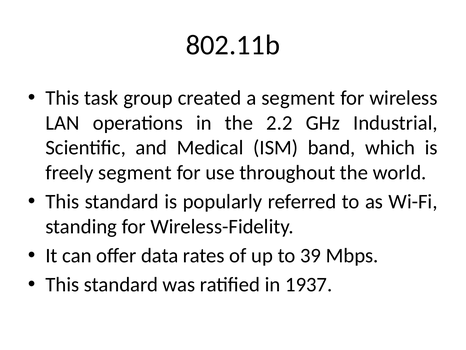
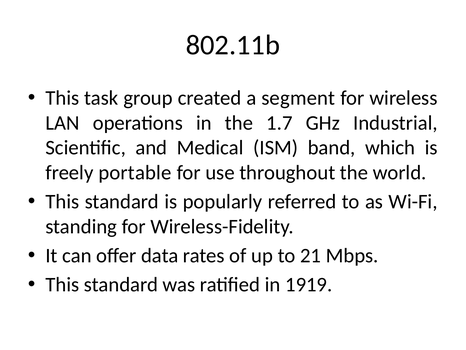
2.2: 2.2 -> 1.7 (279, 123)
freely segment: segment -> portable (135, 172)
39: 39 -> 21 (311, 255)
1937: 1937 -> 1919 (309, 284)
